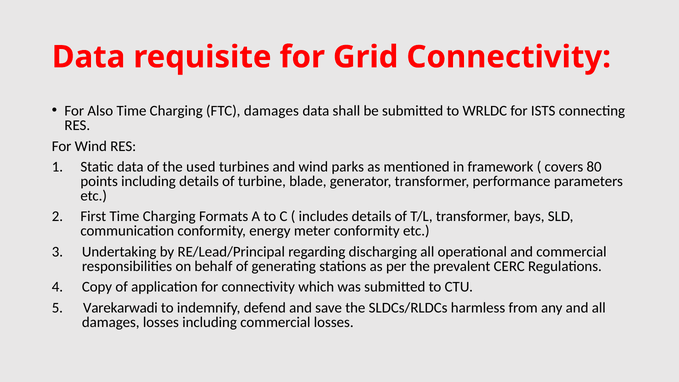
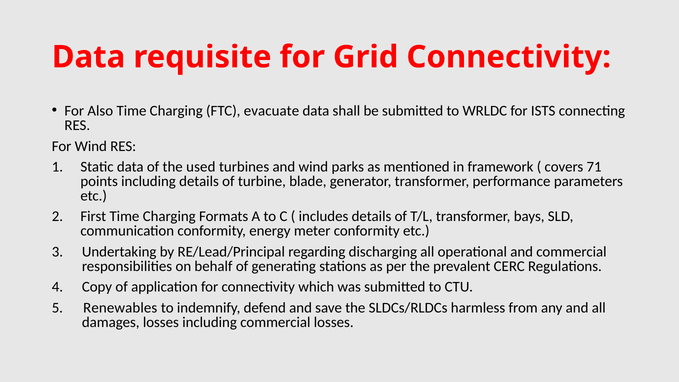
FTC damages: damages -> evacuate (271, 111)
80: 80 -> 71 (594, 167)
Varekarwadi: Varekarwadi -> Renewables (120, 308)
